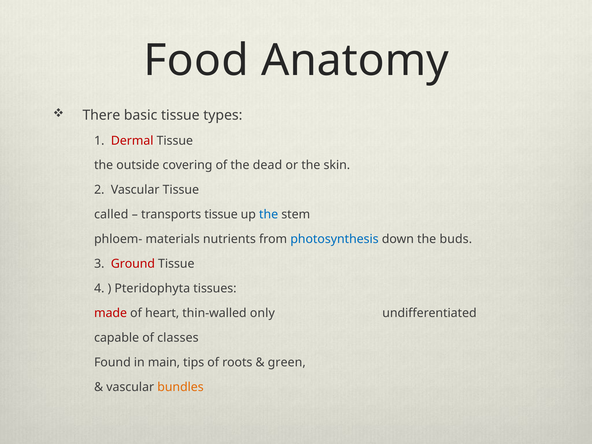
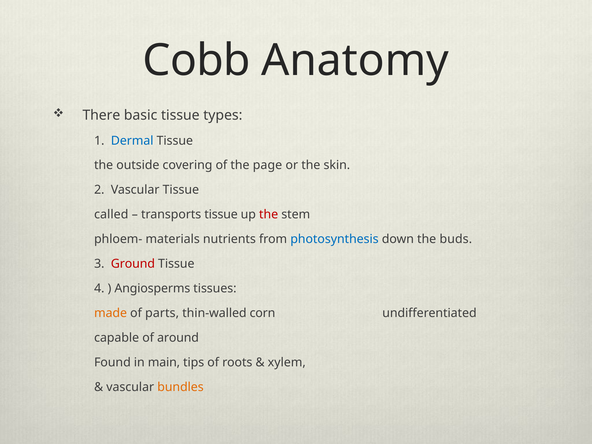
Food: Food -> Cobb (197, 60)
Dermal colour: red -> blue (132, 141)
dead: dead -> page (267, 165)
the colour: blue -> red (269, 215)
Pteridophyta: Pteridophyta -> Angiosperms (152, 289)
made colour: red -> orange (111, 313)
heart: heart -> parts (162, 313)
only: only -> corn (262, 313)
classes: classes -> around (178, 338)
green: green -> xylem (287, 363)
